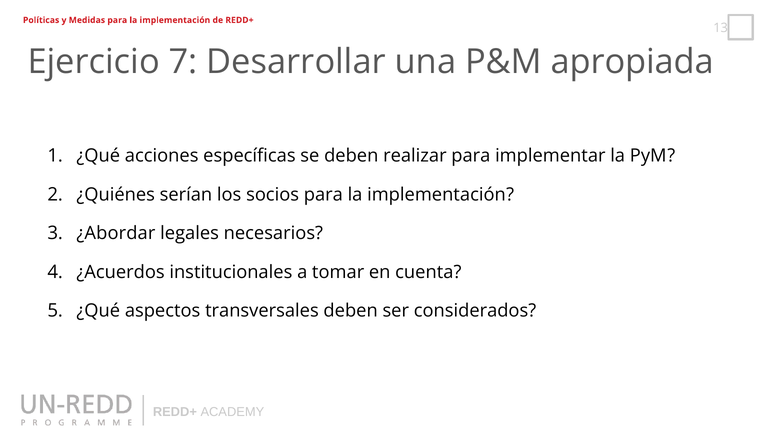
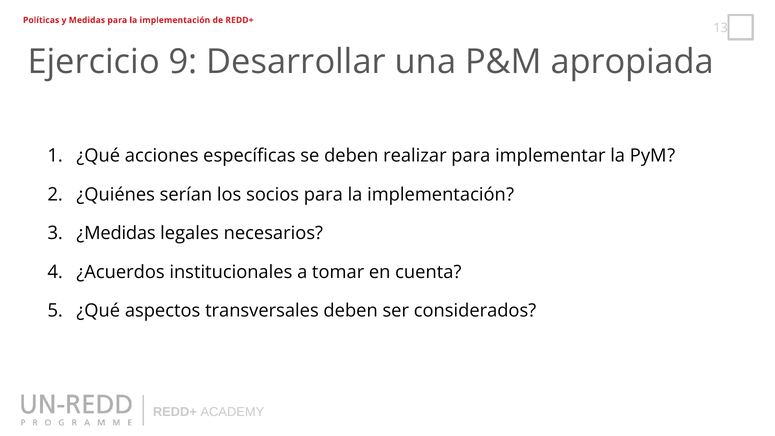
7: 7 -> 9 (183, 62)
¿Abordar: ¿Abordar -> ¿Medidas (116, 233)
